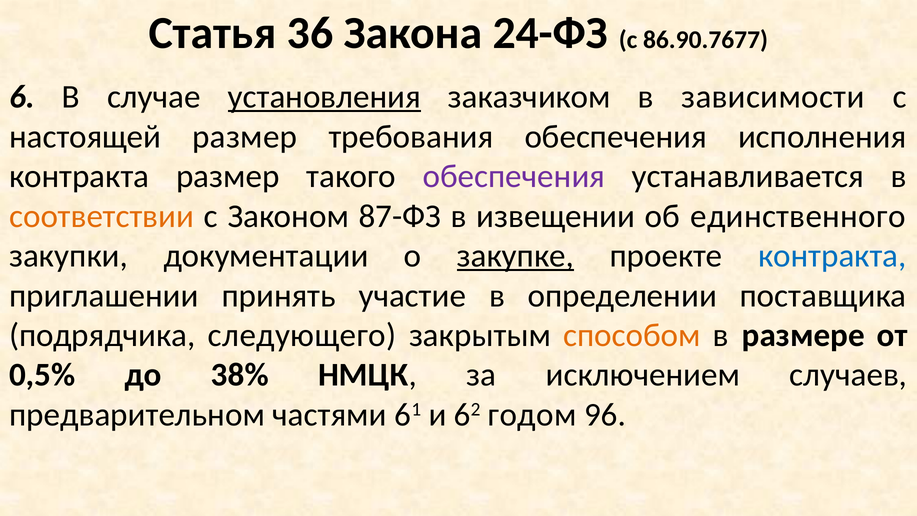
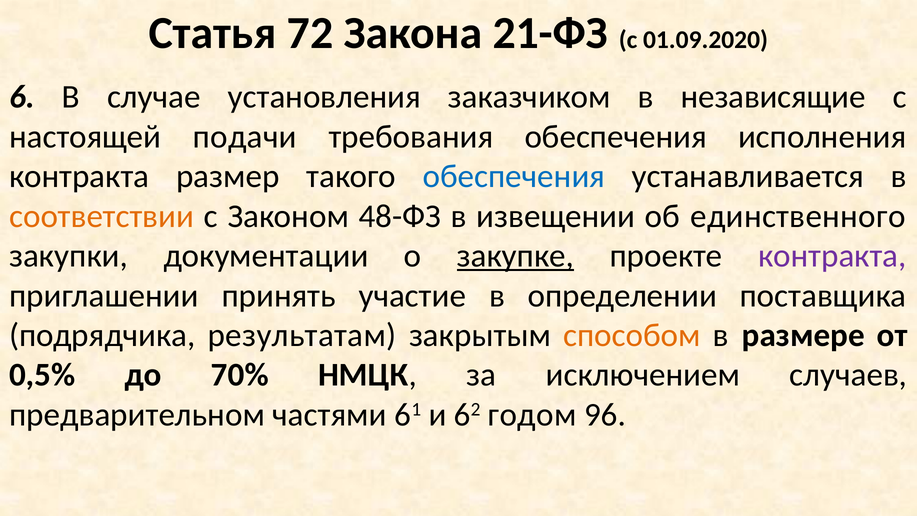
36: 36 -> 72 (310, 33)
24-ФЗ: 24-ФЗ -> 21-ФЗ (550, 33)
86.90.7677: 86.90.7677 -> 01.09.2020 (706, 40)
установления underline: present -> none (324, 97)
зависимости: зависимости -> независящие (773, 97)
настоящей размер: размер -> подачи (245, 137)
обеспечения colour: purple -> blue (514, 176)
87-ФЗ: 87-ФЗ -> 48-ФЗ (400, 216)
контракта colour: blue -> purple (832, 256)
следующего: следующего -> результатам (302, 335)
38%: 38% -> 70% (240, 375)
